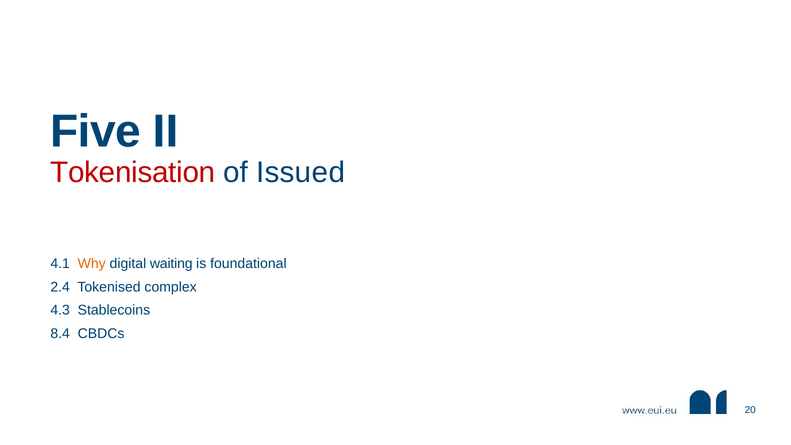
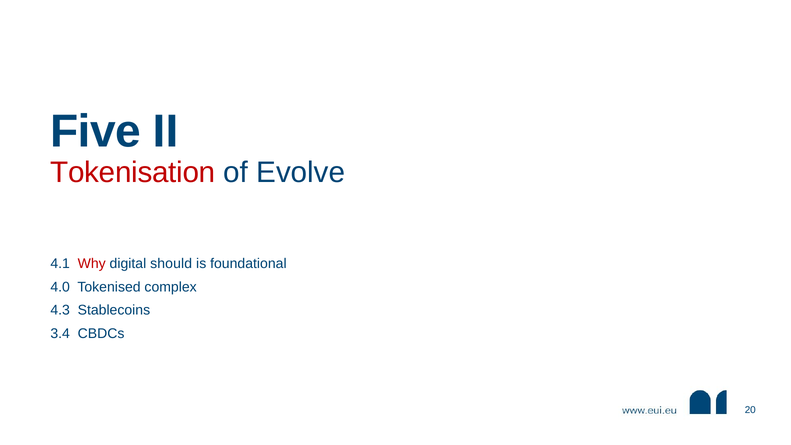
Issued: Issued -> Evolve (301, 172)
Why colour: orange -> red (92, 263)
waiting: waiting -> should (171, 263)
2.4: 2.4 -> 4.0 (60, 287)
8.4: 8.4 -> 3.4 (60, 334)
